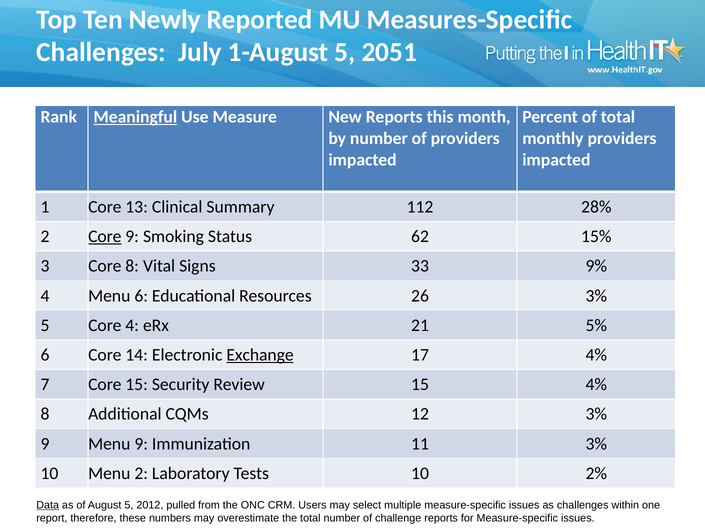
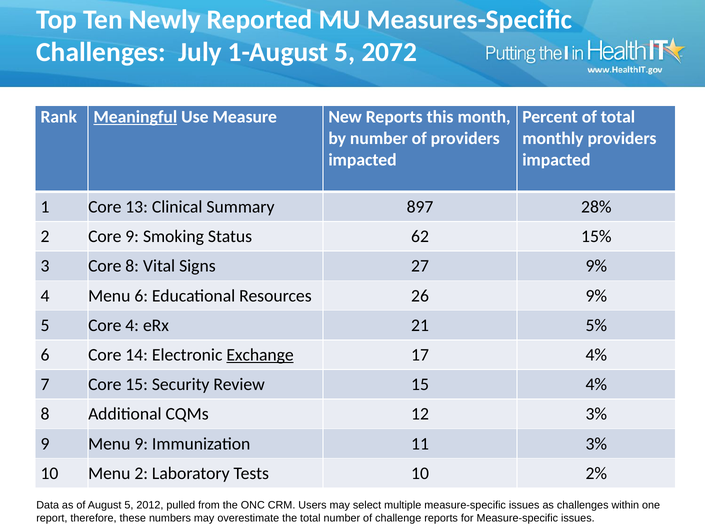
2051: 2051 -> 2072 (389, 52)
112: 112 -> 897 (420, 207)
Core underline: present -> none (105, 236)
33: 33 -> 27 (420, 266)
26 3%: 3% -> 9% (596, 296)
Data underline: present -> none (48, 505)
